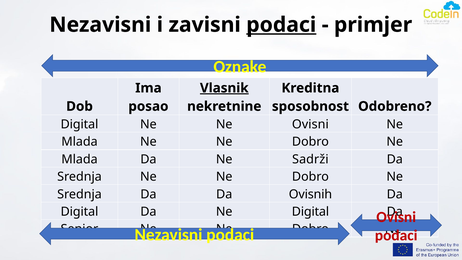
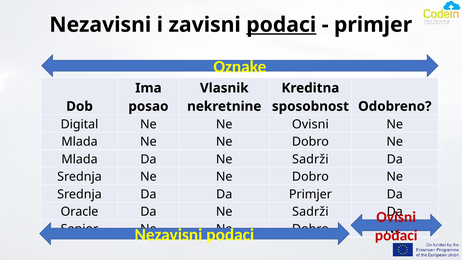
Vlasnik underline: present -> none (224, 88)
Da Ovisnih: Ovisnih -> Primjer (310, 194)
Digital: Digital -> Oracle (80, 212)
Digital: Digital -> Sadrži (310, 212)
